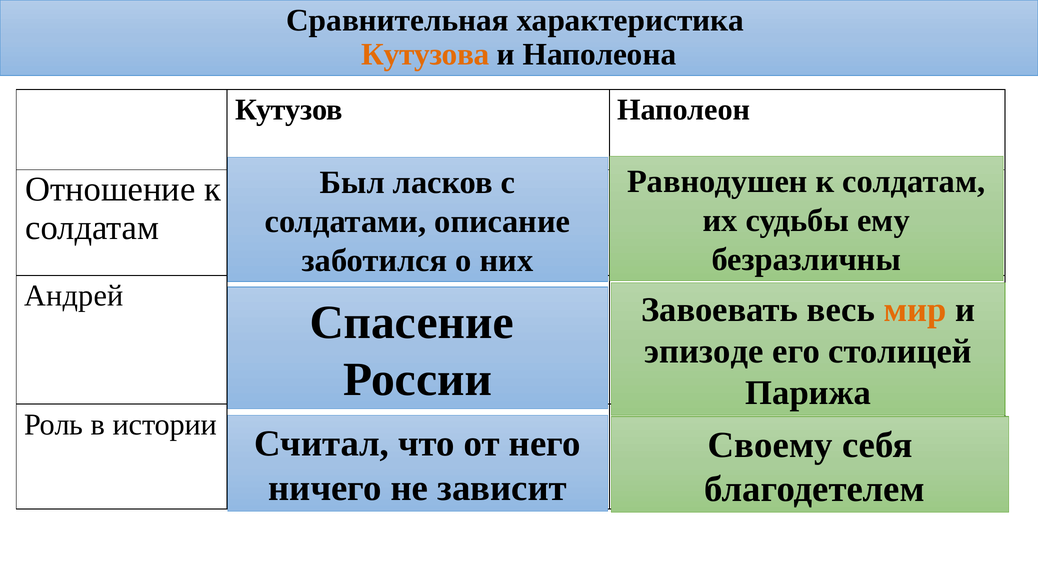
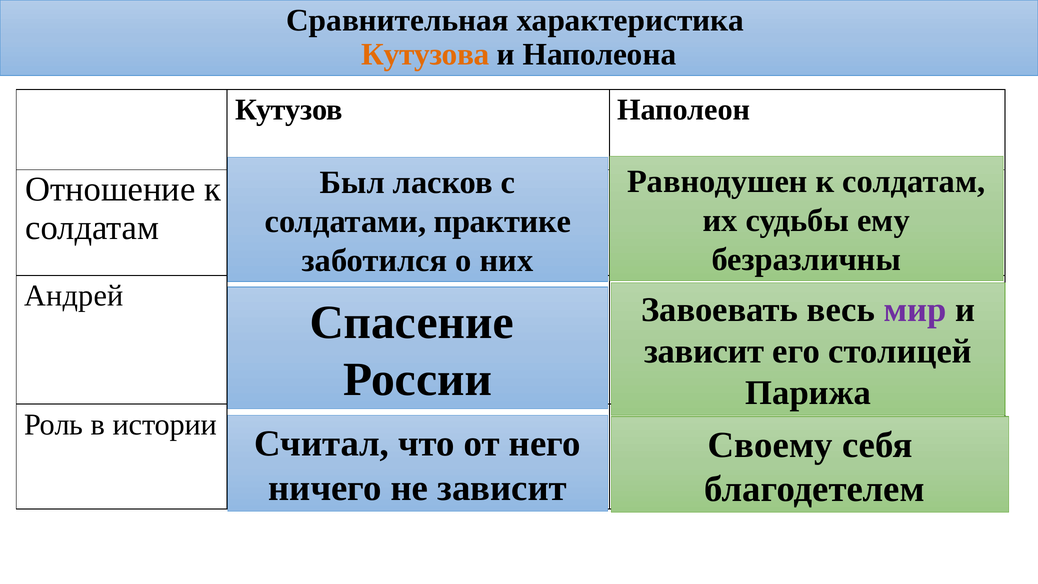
описание: описание -> практике (502, 221)
мир colour: orange -> purple (915, 310)
эпизоде: эпизоде -> зависит (704, 351)
